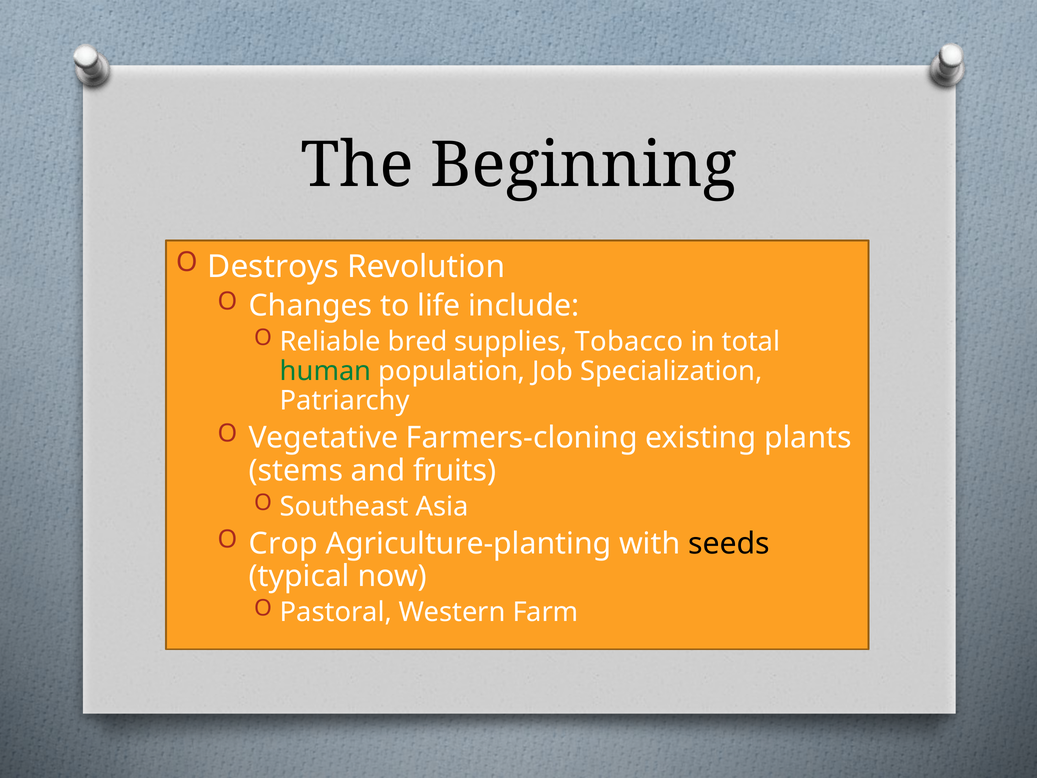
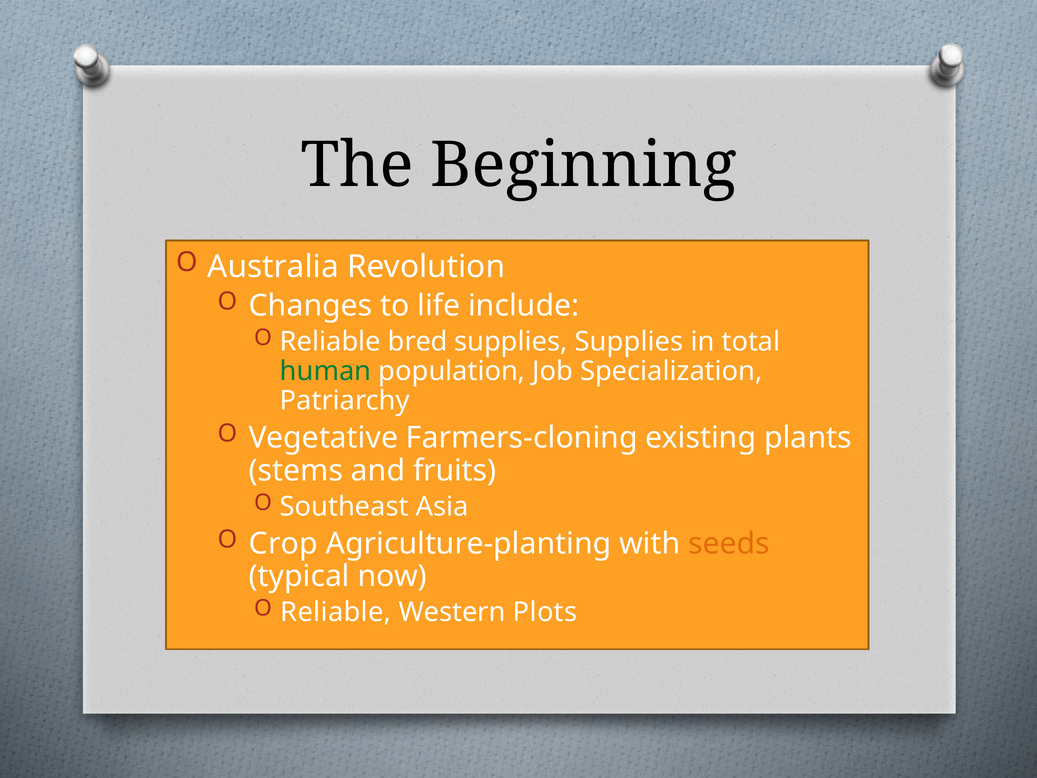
Destroys: Destroys -> Australia (273, 267)
supplies Tobacco: Tobacco -> Supplies (629, 342)
seeds colour: black -> orange (729, 544)
Pastoral: Pastoral -> Reliable (336, 612)
Farm: Farm -> Plots (545, 612)
